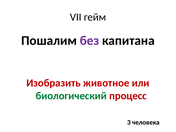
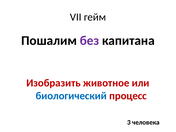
биологический colour: green -> blue (71, 96)
